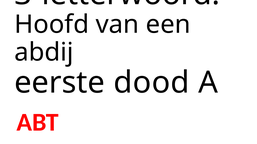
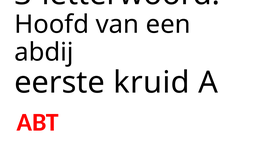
dood: dood -> kruid (151, 83)
